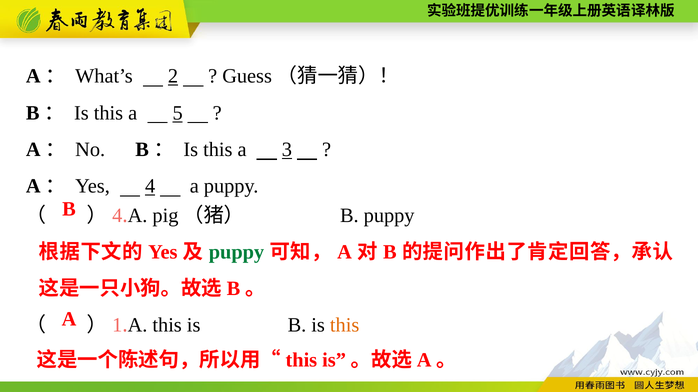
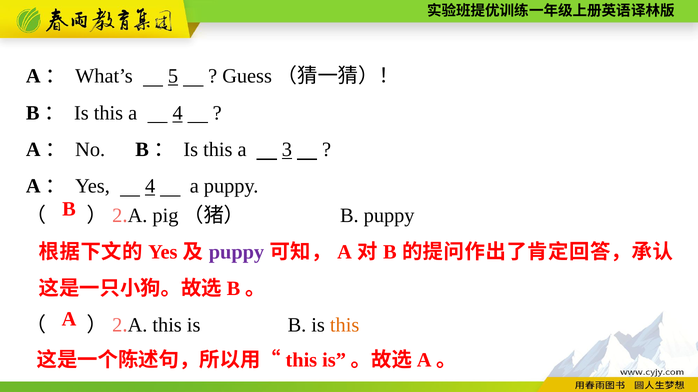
2: 2 -> 5 (173, 76)
a 5: 5 -> 4 (178, 113)
4: 4 -> 2 (117, 216)
puppy colour: green -> purple (236, 252)
1: 1 -> 2 (117, 326)
